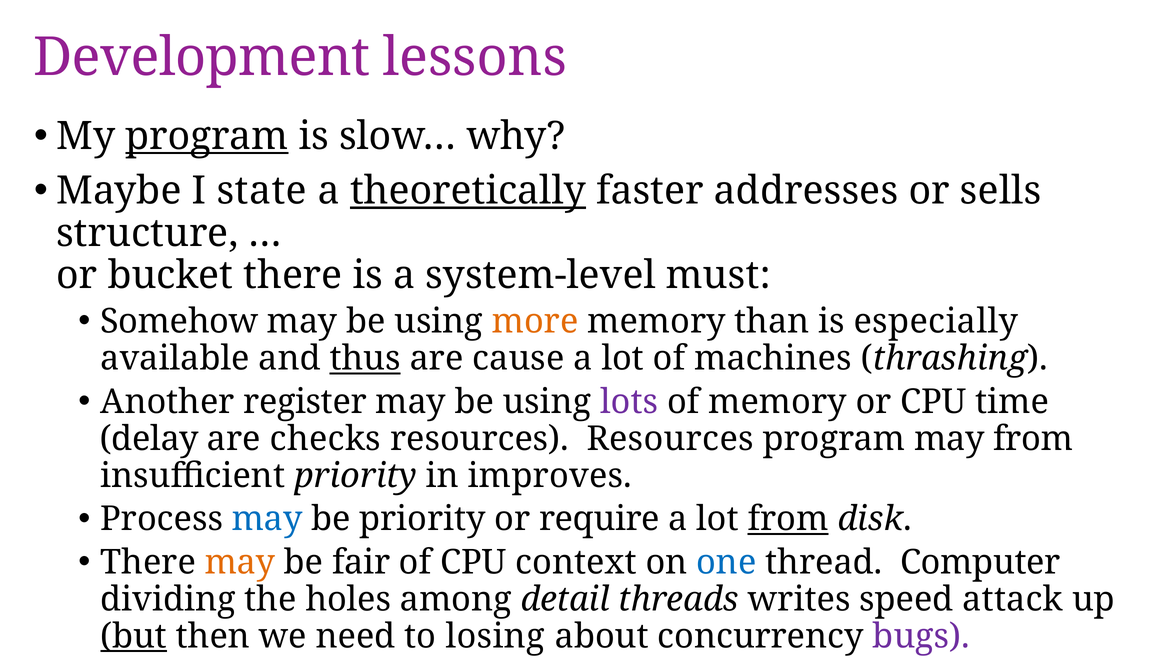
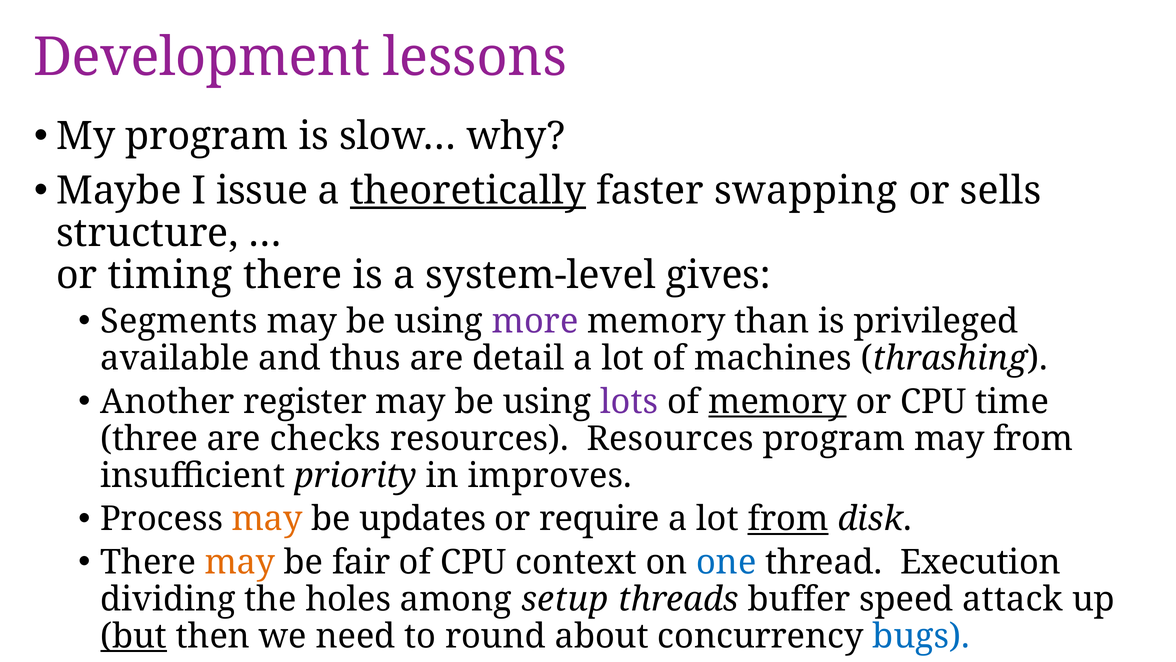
program underline: present -> none (207, 136)
state: state -> issue (262, 191)
addresses: addresses -> swapping (806, 191)
bucket: bucket -> timing (170, 275)
must: must -> gives (718, 275)
Somehow: Somehow -> Segments (179, 321)
more colour: orange -> purple (535, 321)
especially: especially -> privileged (936, 321)
thus underline: present -> none (365, 358)
cause: cause -> detail (518, 358)
memory underline: none -> present (777, 401)
delay: delay -> three (149, 438)
may colour: blue -> orange (267, 519)
be priority: priority -> updates (423, 519)
Computer: Computer -> Execution (980, 562)
detail: detail -> setup (565, 599)
writes: writes -> buffer (799, 599)
losing: losing -> round (495, 636)
bugs colour: purple -> blue (921, 636)
